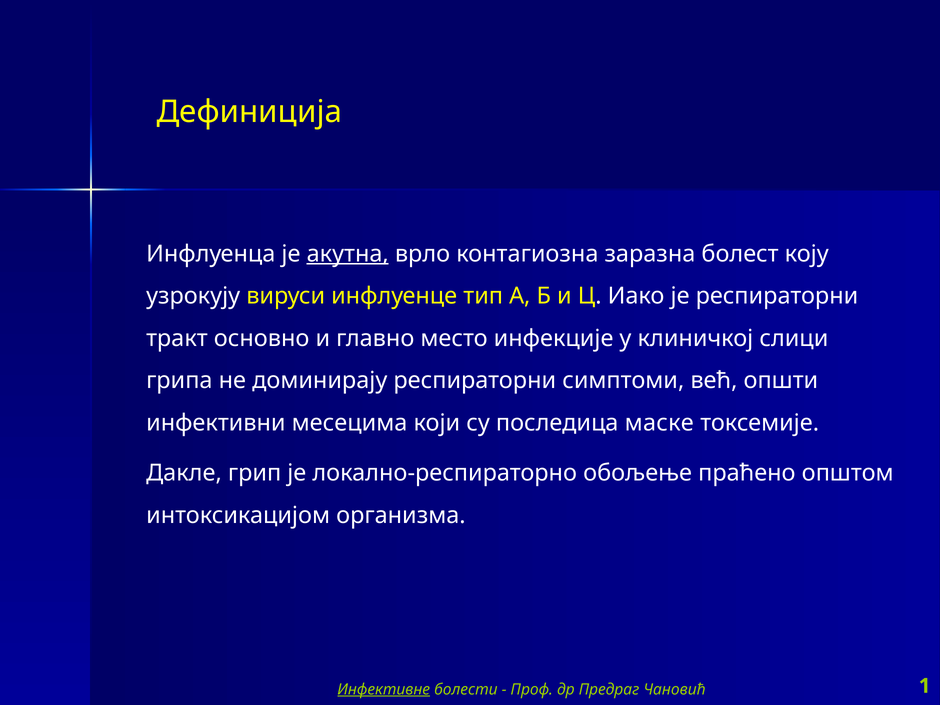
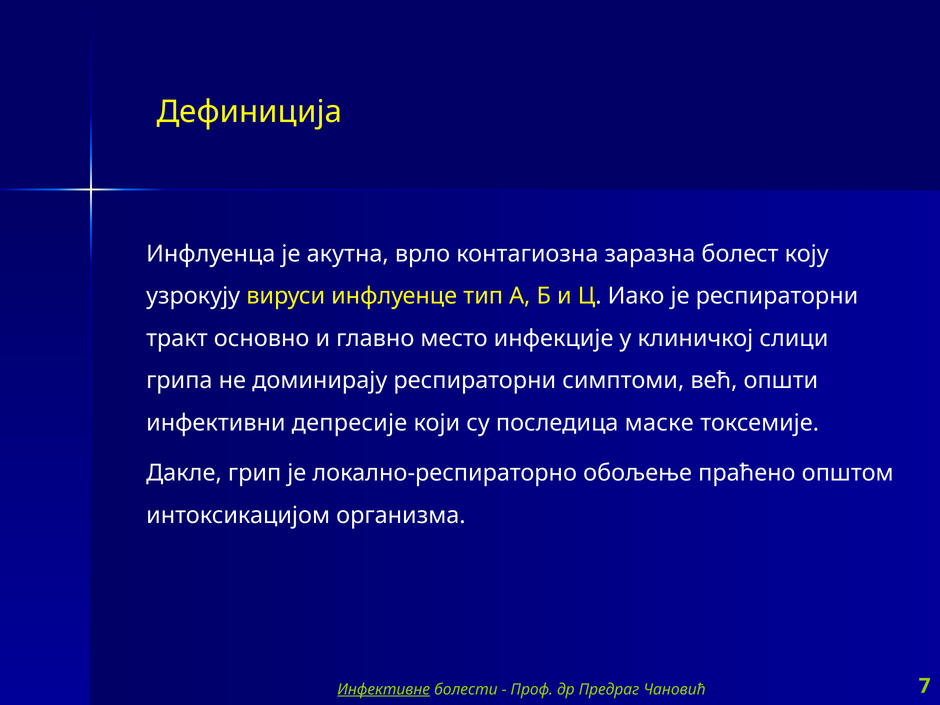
акутна underline: present -> none (348, 254)
месецима: месецима -> депресије (349, 423)
1: 1 -> 7 (925, 686)
